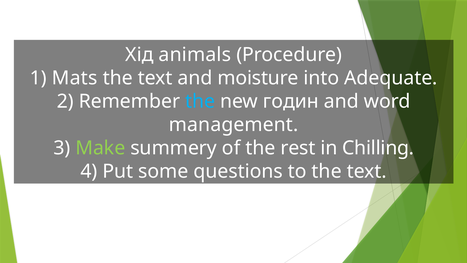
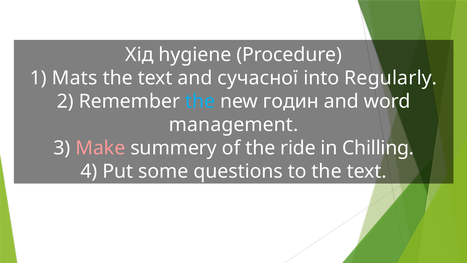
animals: animals -> hygiene (195, 55)
moisture: moisture -> сучасної (258, 78)
Adequate: Adequate -> Regularly (391, 78)
Make colour: light green -> pink (100, 148)
rest: rest -> ride (298, 148)
